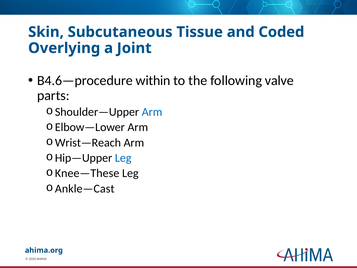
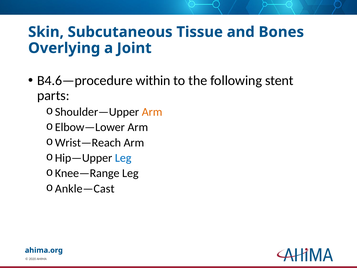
Coded: Coded -> Bones (281, 32)
valve: valve -> stent (279, 80)
Arm colour: blue -> orange (152, 112)
Knee—These: Knee—These -> Knee—Range (87, 173)
